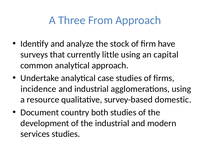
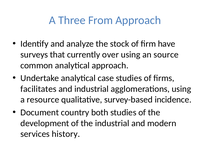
little: little -> over (111, 55)
capital: capital -> source (166, 55)
incidence: incidence -> facilitates (38, 89)
domestic: domestic -> incidence (173, 100)
services studies: studies -> history (66, 134)
